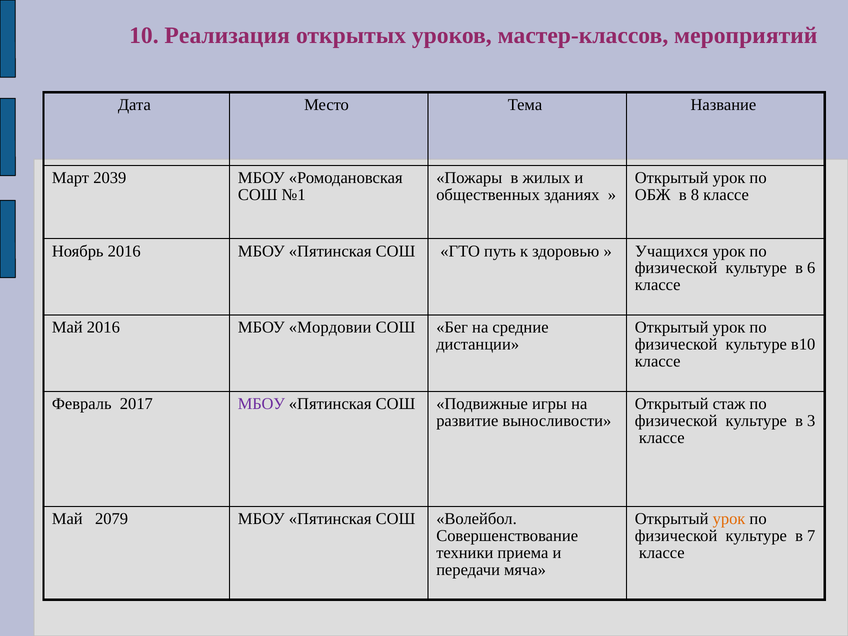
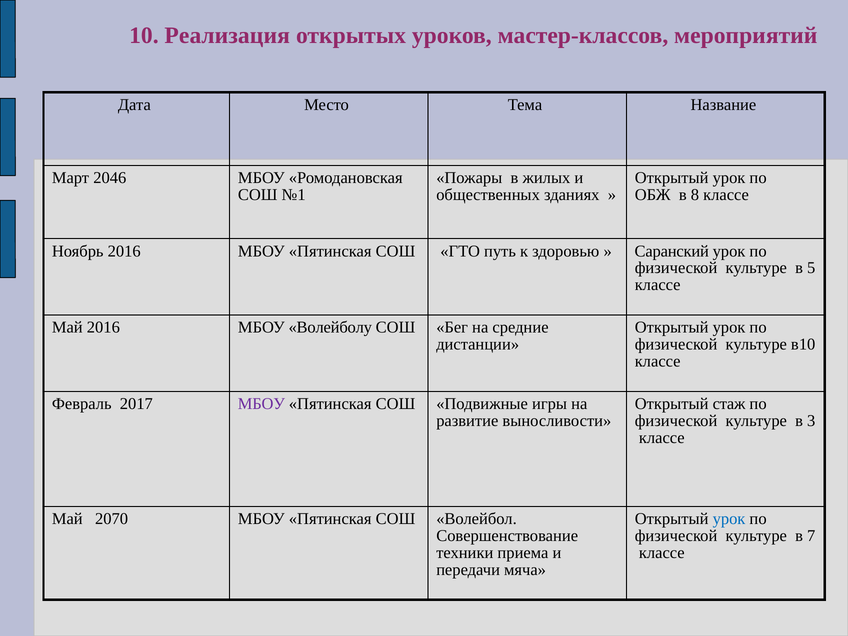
2039: 2039 -> 2046 (110, 178)
Учащихся: Учащихся -> Саранский (672, 251)
6: 6 -> 5 (811, 268)
Мордовии: Мордовии -> Волейболу (330, 327)
2079: 2079 -> 2070 (112, 519)
урок colour: orange -> blue (729, 519)
